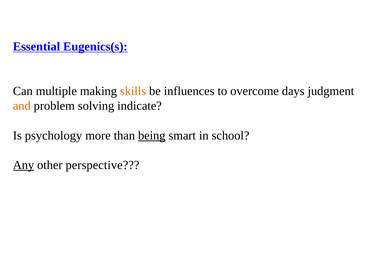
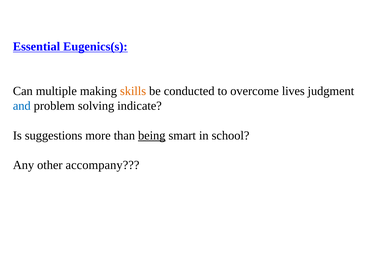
influences: influences -> conducted (189, 91)
days: days -> lives (293, 91)
and colour: orange -> blue (22, 106)
psychology: psychology -> suggestions (54, 135)
Any underline: present -> none (23, 165)
perspective: perspective -> accompany (102, 165)
